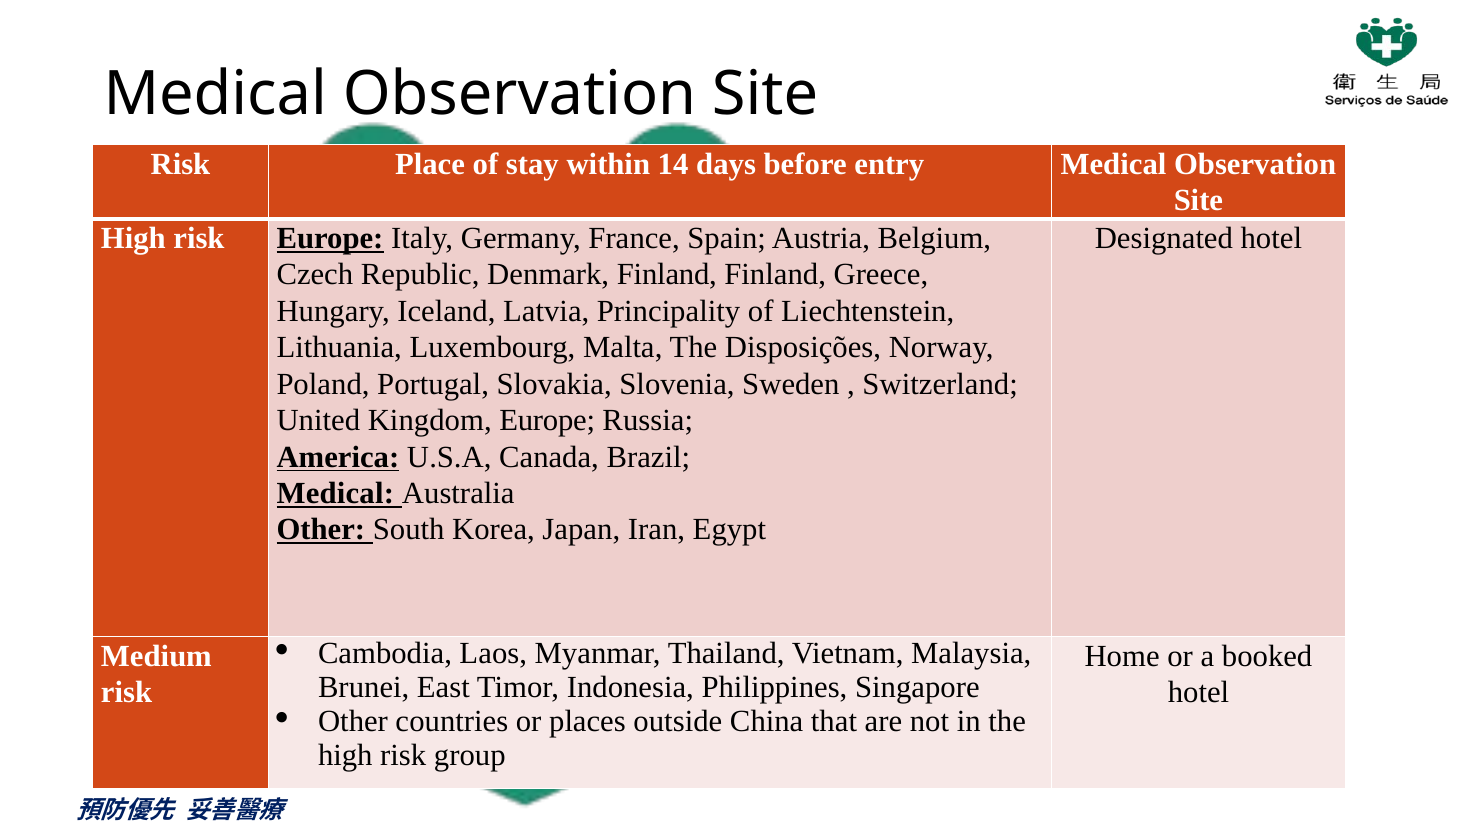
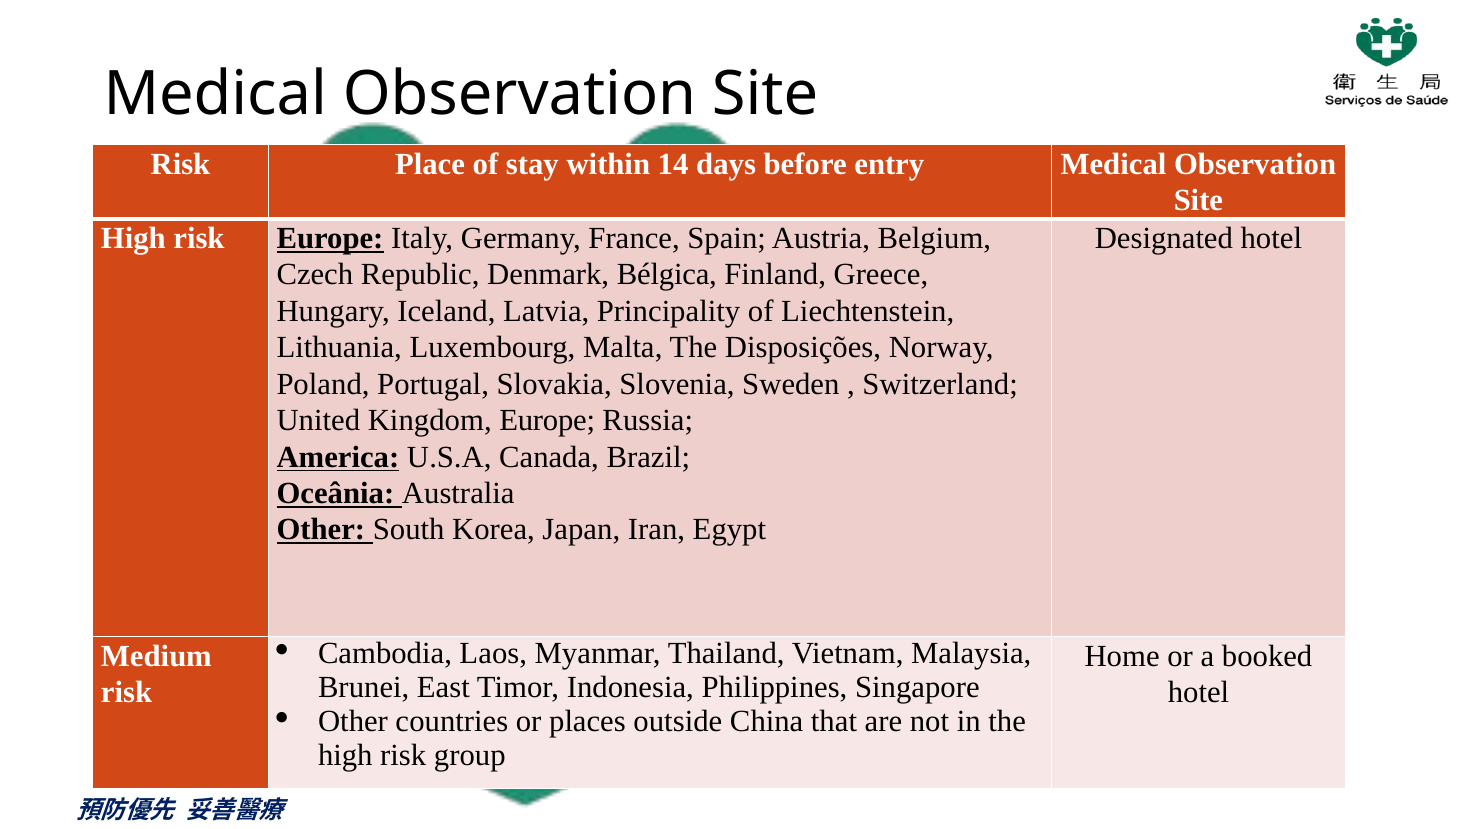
Denmark Finland: Finland -> Bélgica (667, 275)
Medical: Medical -> Oceânia (335, 493)
